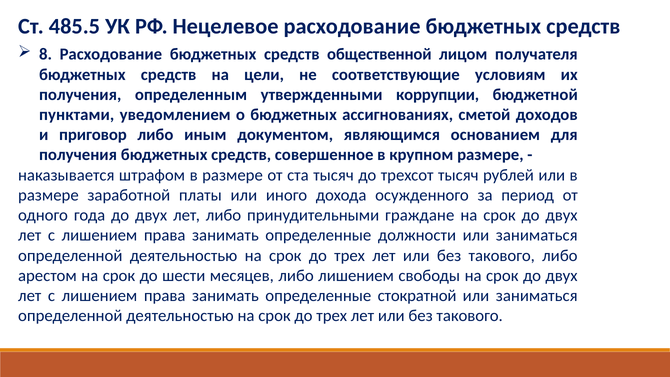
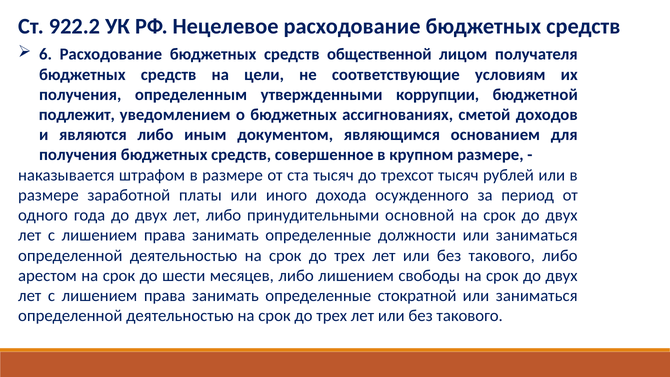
485.5: 485.5 -> 922.2 (74, 26)
8: 8 -> 6 (46, 54)
пунктами: пунктами -> подлежит (77, 115)
приговор: приговор -> являются (93, 135)
граждане: граждане -> основной (420, 215)
